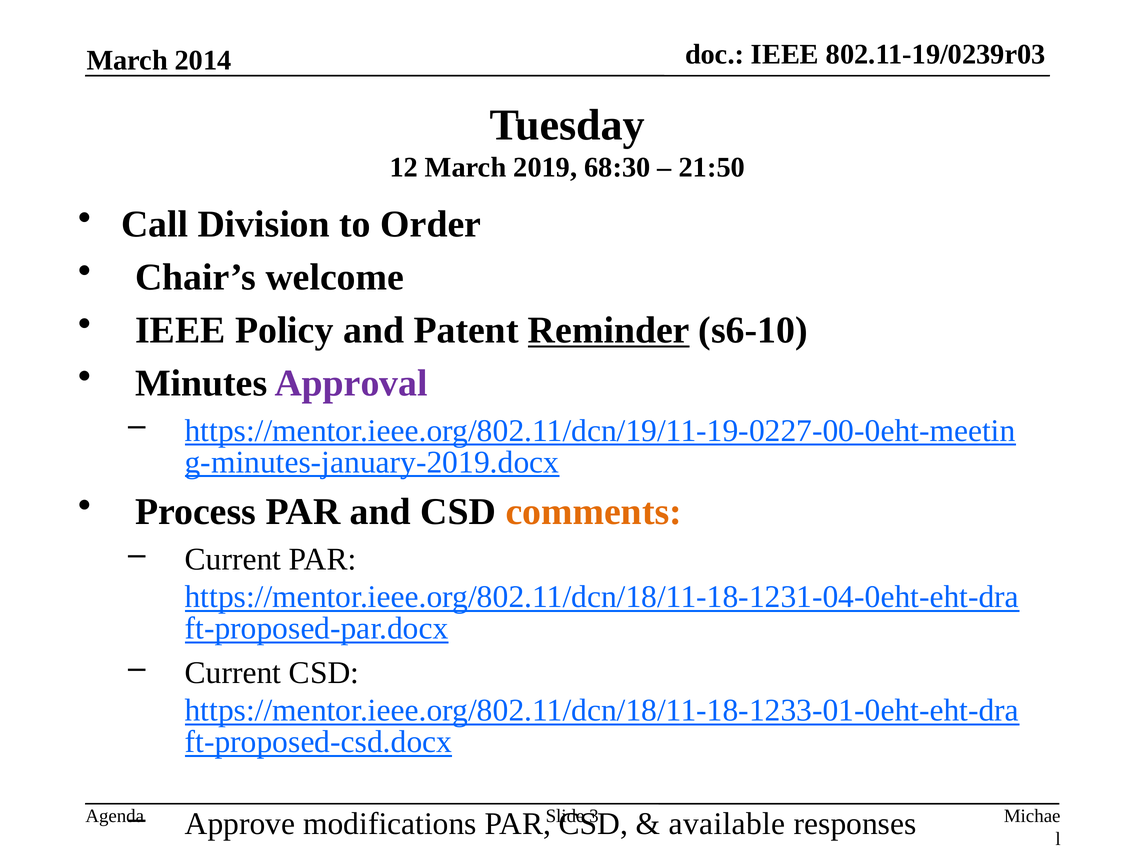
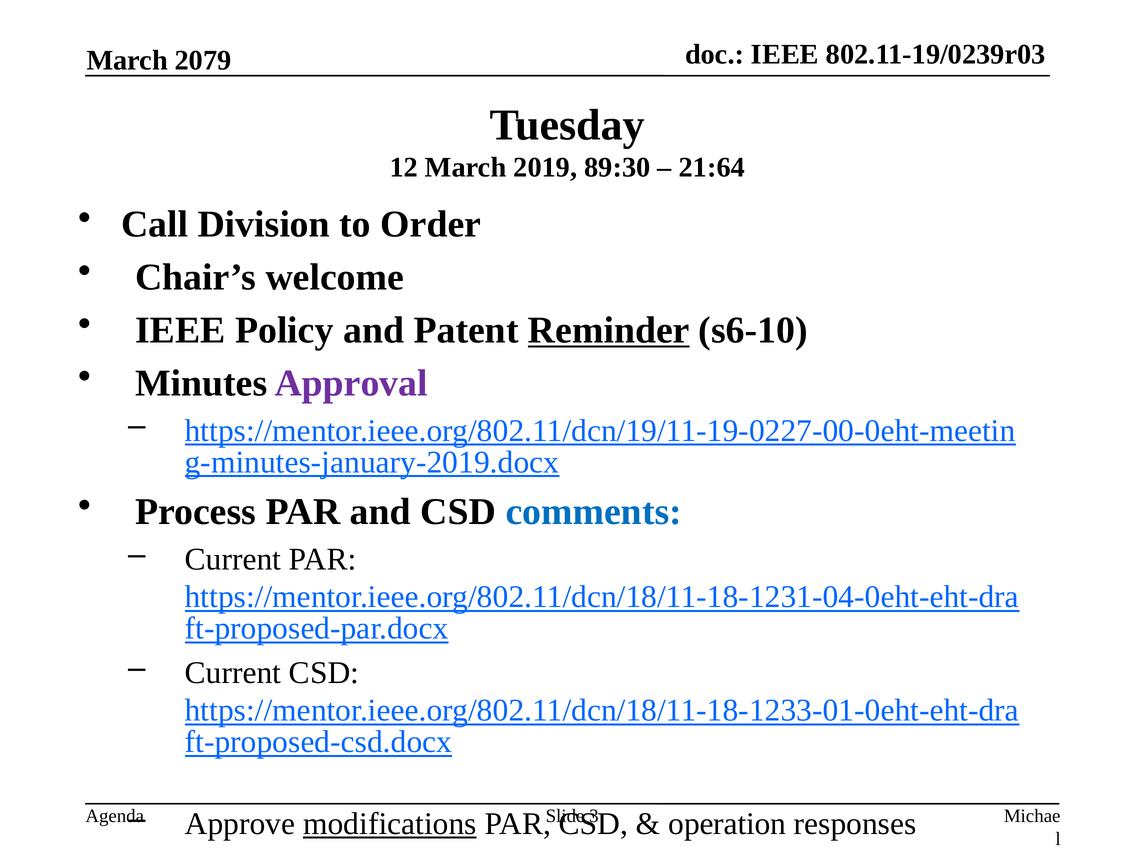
2014: 2014 -> 2079 (203, 61)
68:30: 68:30 -> 89:30 (617, 168)
21:50: 21:50 -> 21:64 (712, 168)
comments colour: orange -> blue (594, 512)
modifications underline: none -> present (390, 824)
available: available -> operation (727, 824)
